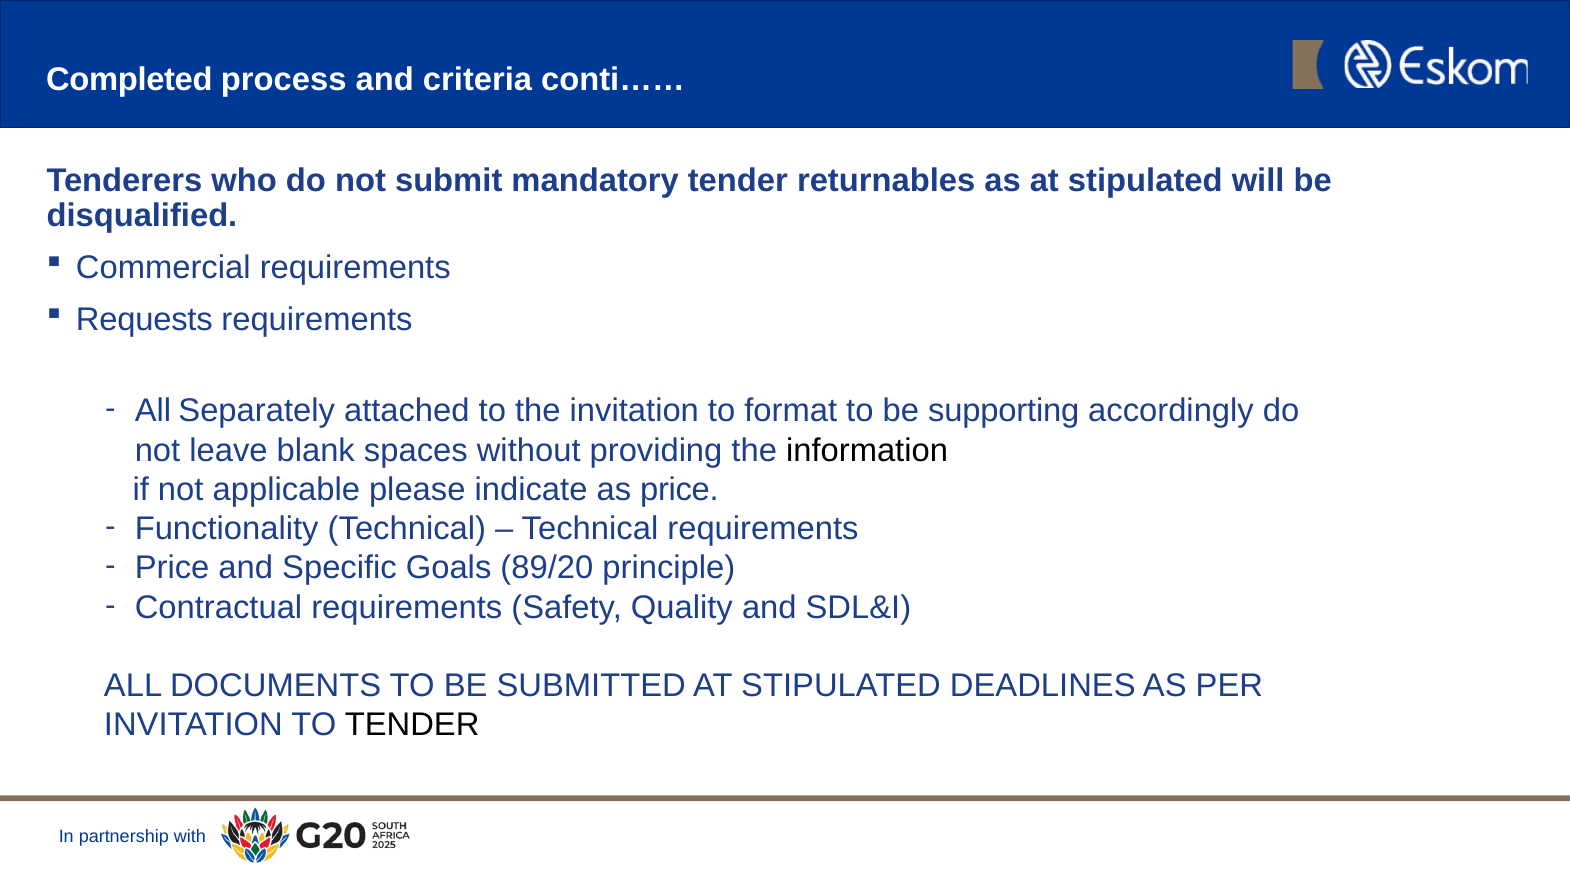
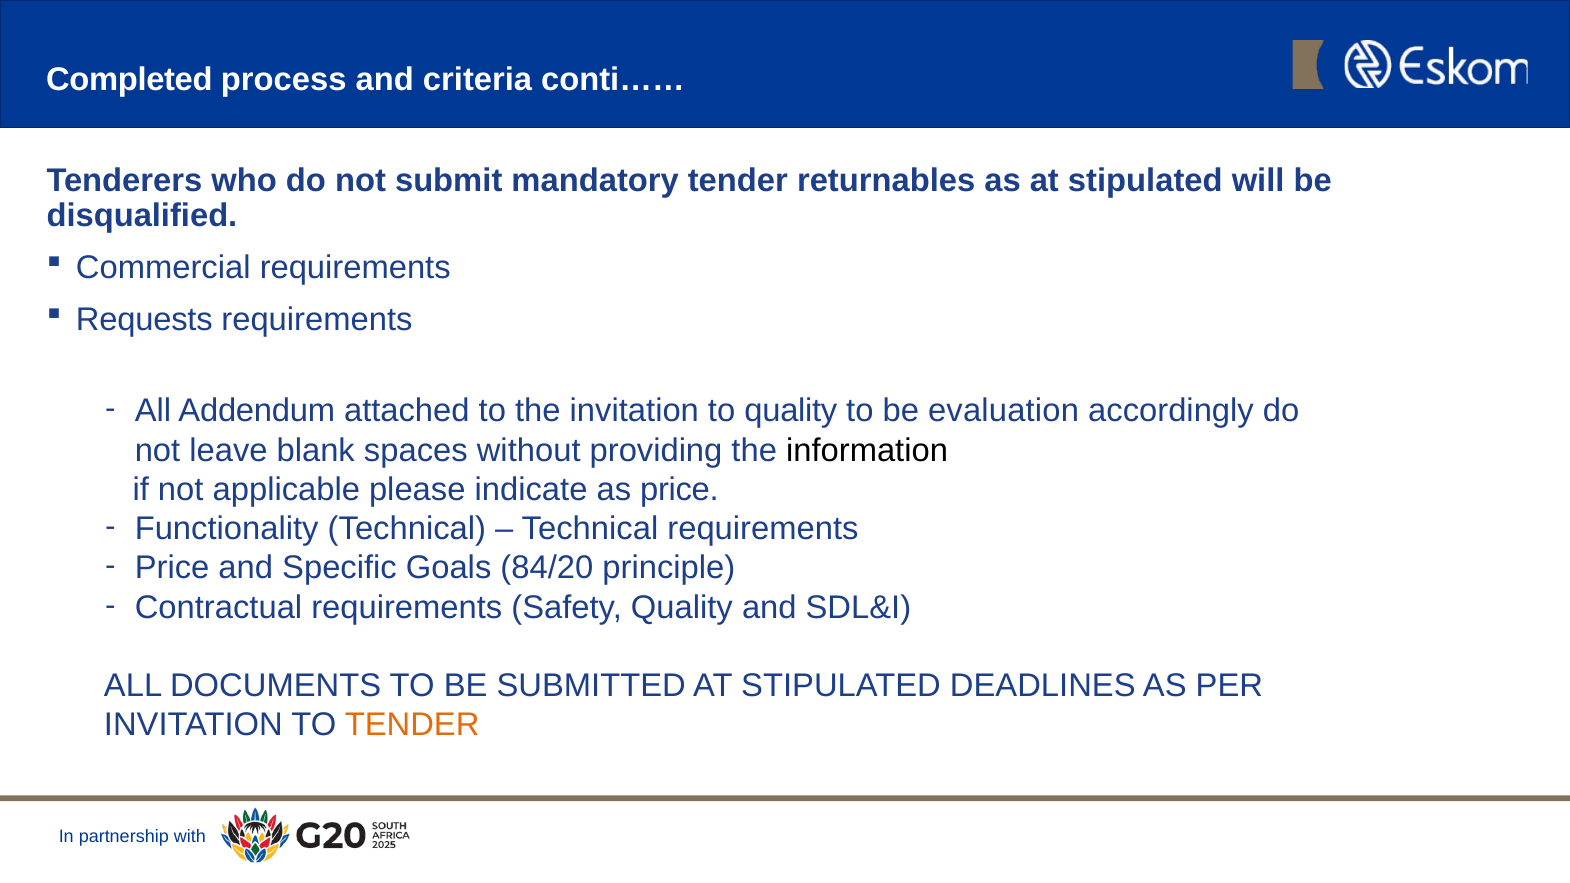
Separately: Separately -> Addendum (257, 411)
to format: format -> quality (791, 411)
supporting: supporting -> evaluation (1004, 411)
89/20: 89/20 -> 84/20 (547, 568)
TENDER colour: black -> orange (412, 725)
